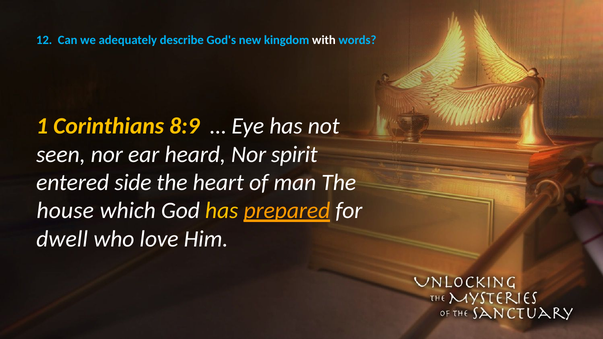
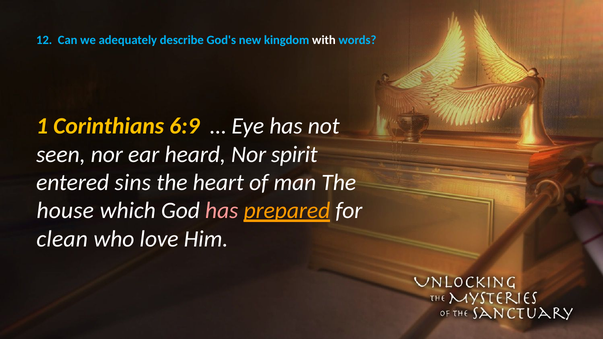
8:9: 8:9 -> 6:9 (184, 126)
side: side -> sins (133, 183)
has colour: yellow -> pink (222, 211)
dwell: dwell -> clean (62, 239)
